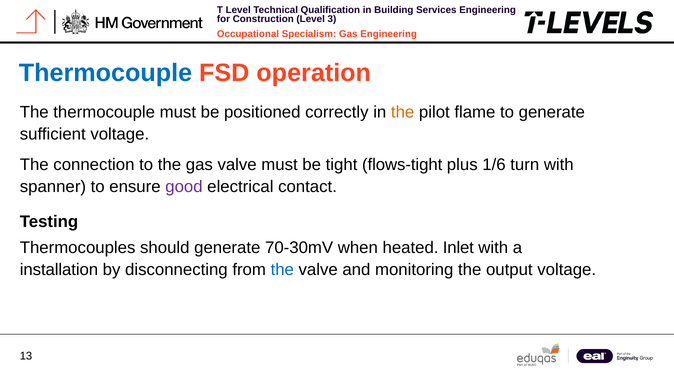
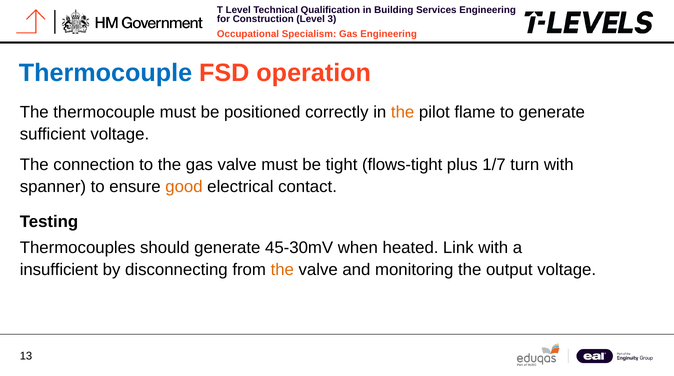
1/6: 1/6 -> 1/7 (494, 165)
good colour: purple -> orange (184, 187)
70-30mV: 70-30mV -> 45-30mV (299, 248)
Inlet: Inlet -> Link (458, 248)
installation: installation -> insufficient (59, 270)
the colour: blue -> orange (282, 270)
